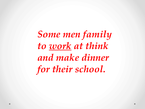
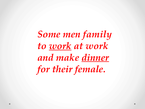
at think: think -> work (97, 46)
dinner underline: none -> present (95, 57)
school: school -> female (90, 69)
